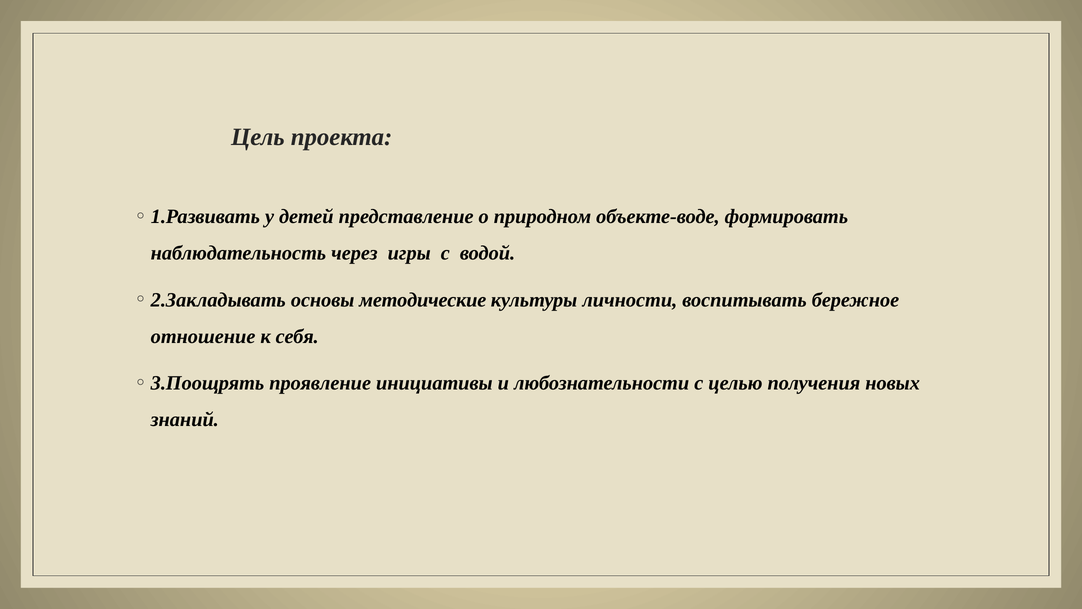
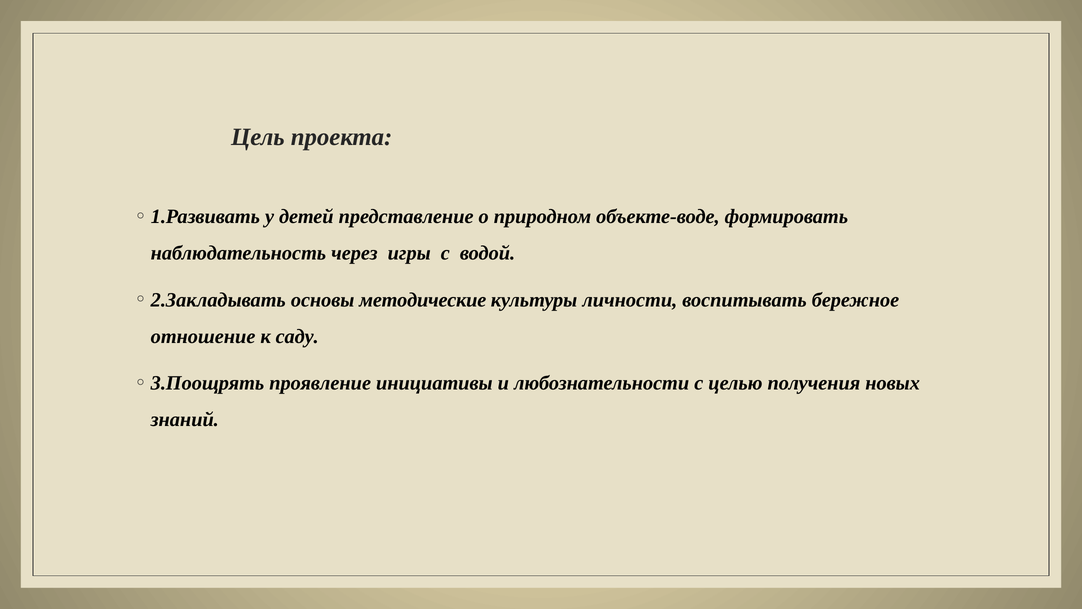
себя: себя -> саду (297, 336)
